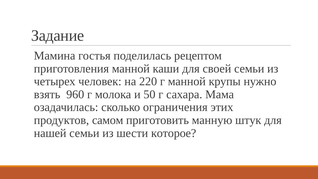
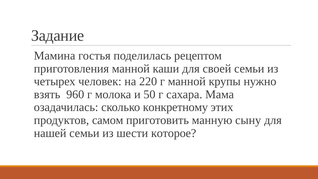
ограничения: ограничения -> конкретному (175, 107)
штук: штук -> сыну (248, 120)
